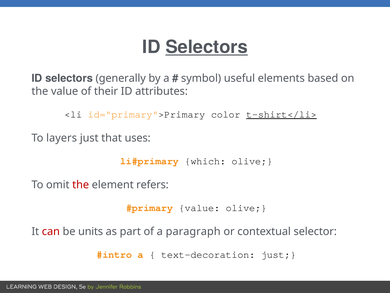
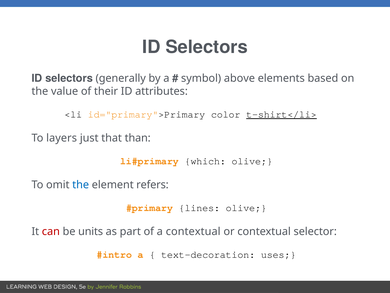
Selectors underline: present -> none (207, 47)
useful: useful -> above (239, 78)
uses: uses -> than (138, 138)
the colour: red -> blue (81, 184)
value: value -> lines (199, 207)
a paragraph: paragraph -> contextual (193, 231)
text-decoration just: just -> uses (279, 254)
